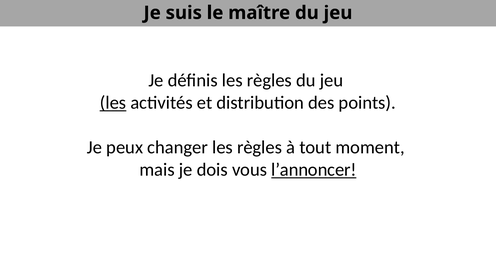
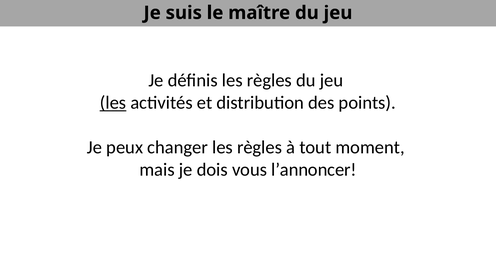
l’annoncer underline: present -> none (314, 170)
